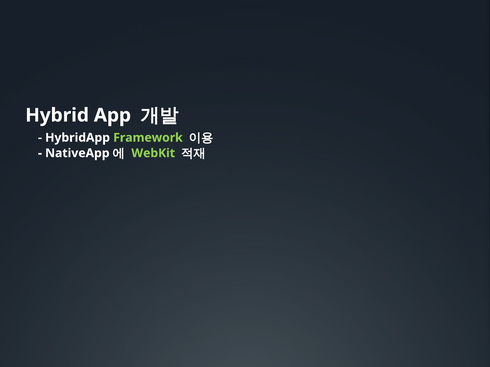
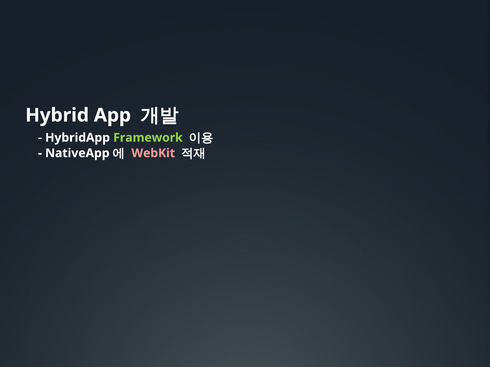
WebKit colour: light green -> pink (153, 153)
